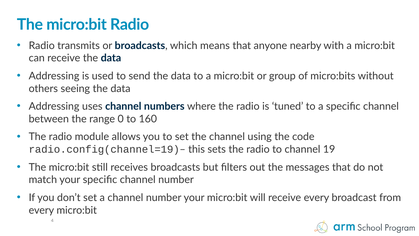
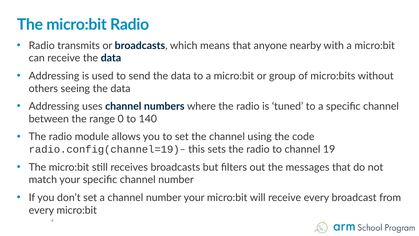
160: 160 -> 140 (148, 119)
